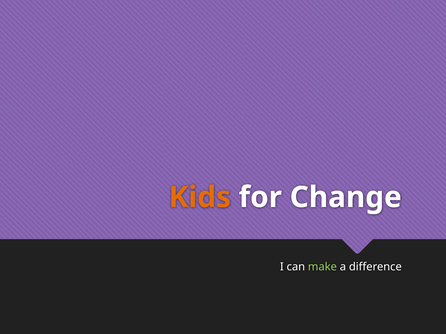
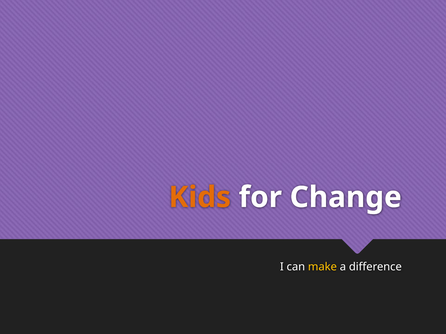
make colour: light green -> yellow (322, 267)
